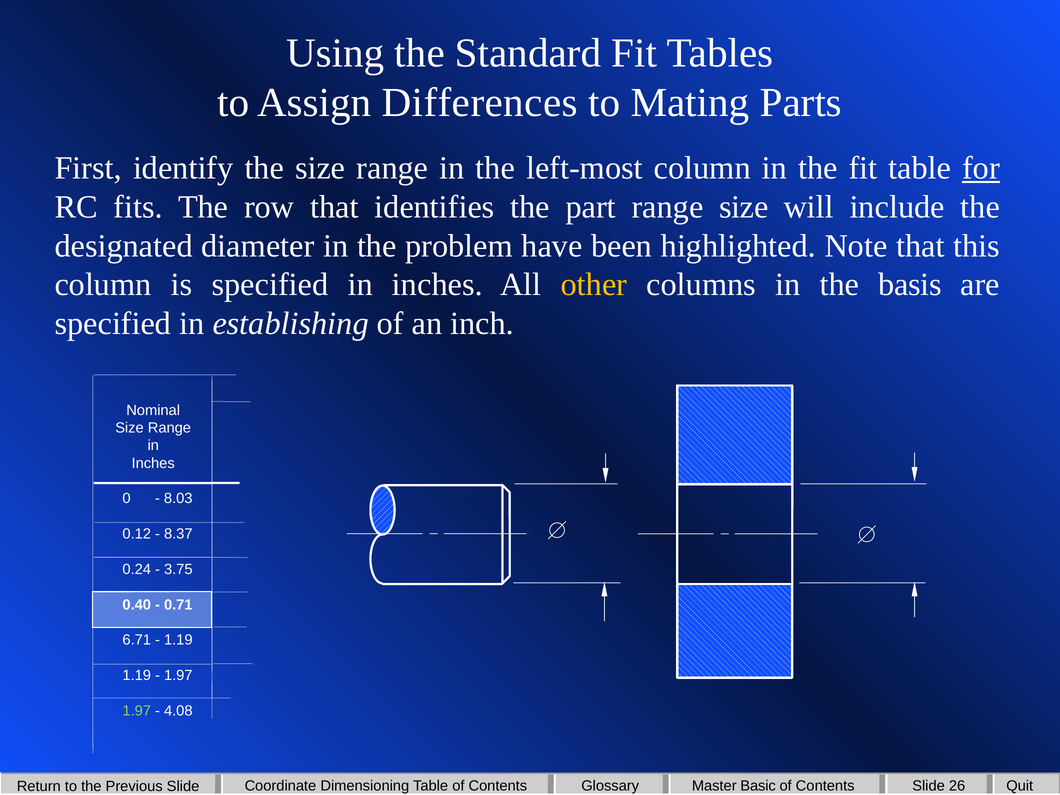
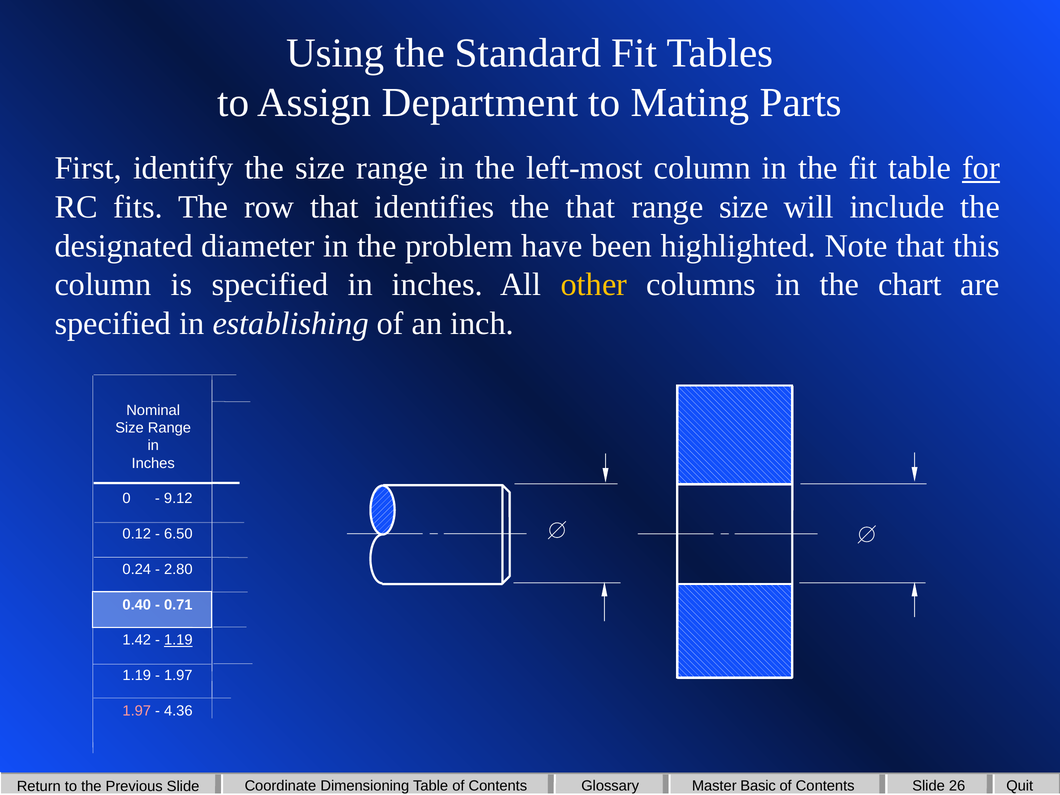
Differences: Differences -> Department (480, 103)
the part: part -> that (591, 207)
basis: basis -> chart (910, 285)
8.03: 8.03 -> 9.12 (178, 498)
8.37: 8.37 -> 6.50 (178, 534)
3.75: 3.75 -> 2.80 (178, 569)
6.71: 6.71 -> 1.42 (137, 640)
1.19 underline: none -> present (178, 640)
1.97 colour: light green -> pink (137, 711)
4.08: 4.08 -> 4.36 (178, 711)
